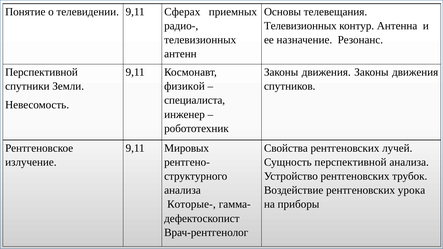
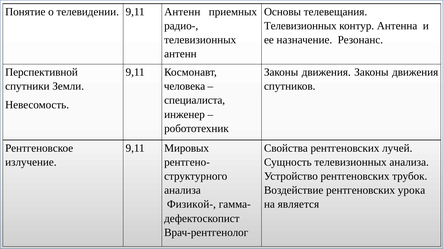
9,11 Сферах: Сферах -> Антенн (182, 12)
физикой: физикой -> человека (185, 86)
Сущность перспективной: перспективной -> телевизионных (351, 162)
Которые-: Которые- -> Физикой- (191, 204)
приборы: приборы -> является (298, 204)
